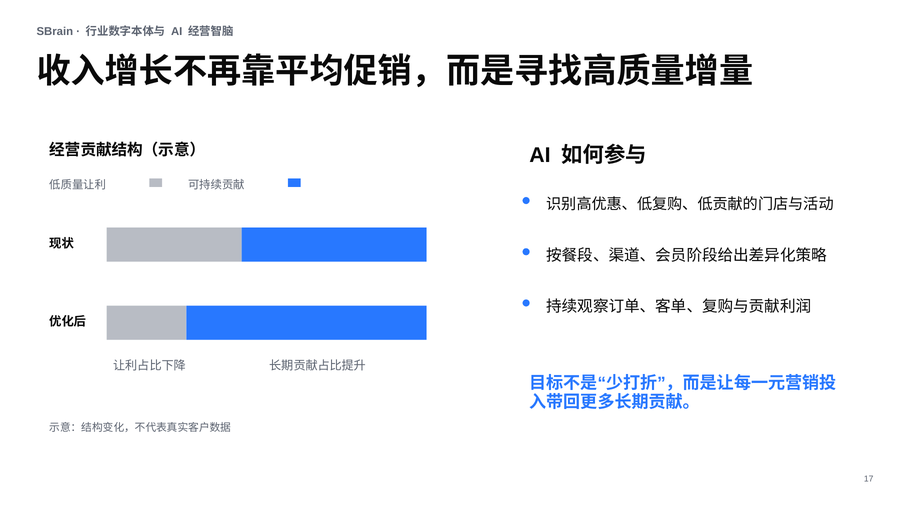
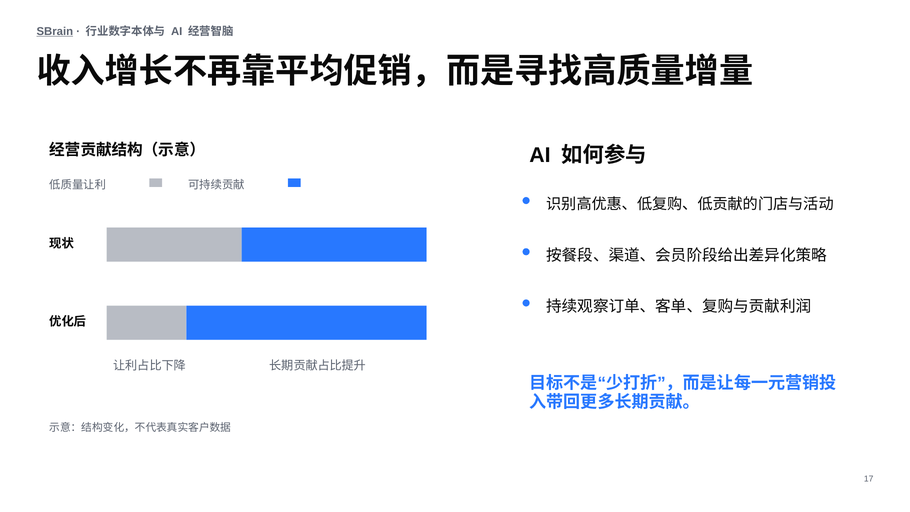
SBrain underline: none -> present (55, 31)
